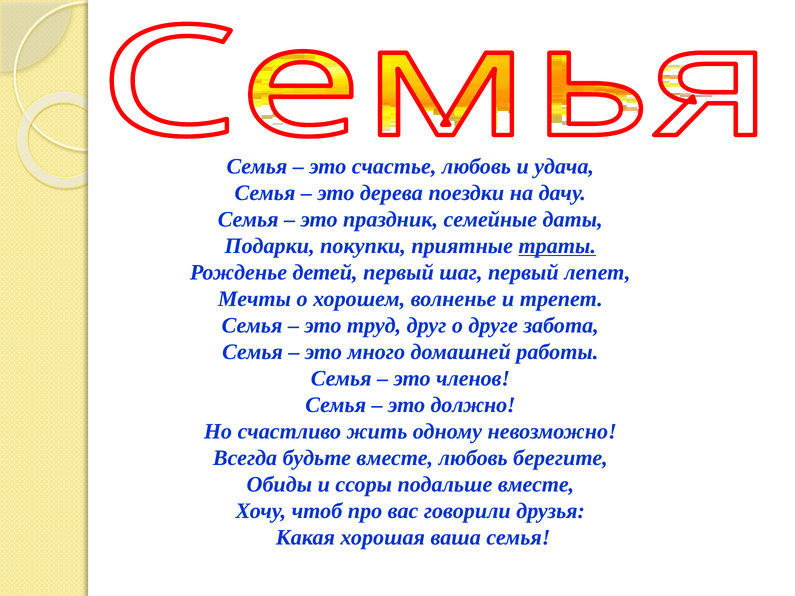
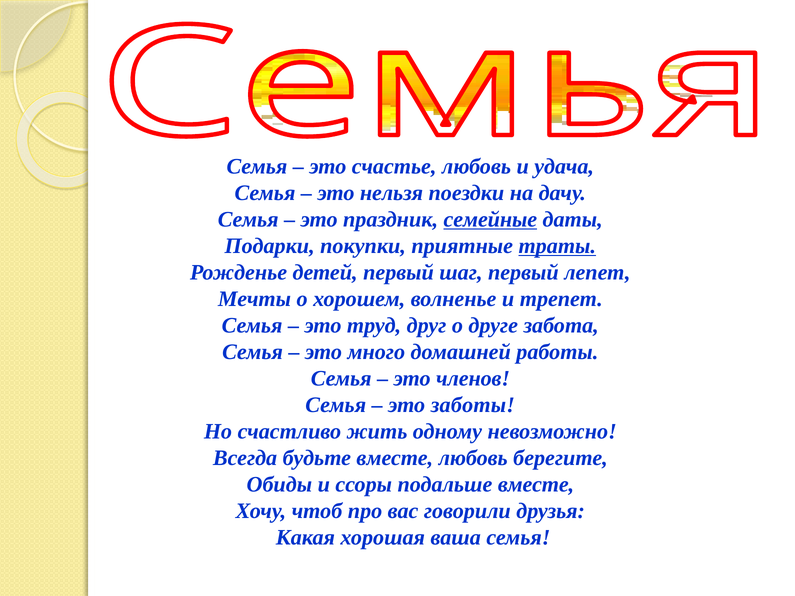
дерева: дерева -> нельзя (391, 193)
семейные underline: none -> present (490, 220)
должно: должно -> заботы (473, 405)
